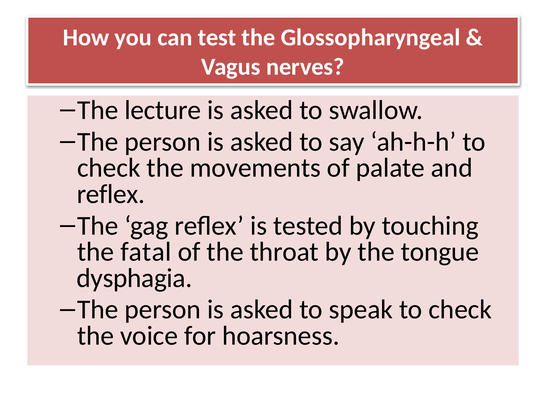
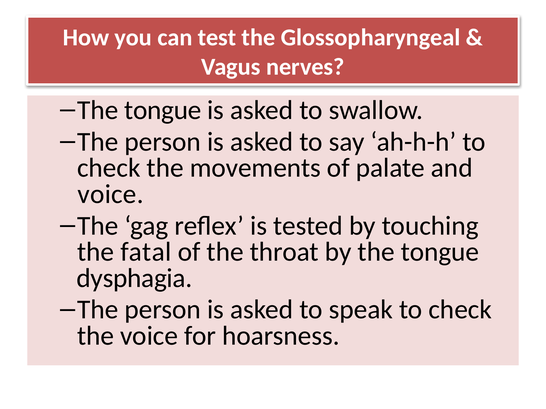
lecture: lecture -> tongue (163, 110)
reflex: reflex -> voice (111, 194)
